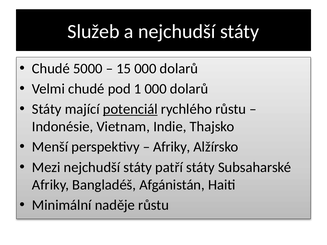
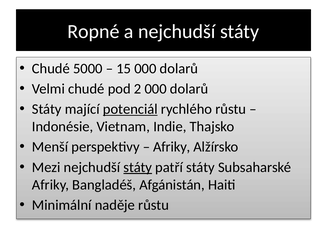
Služeb: Služeb -> Ropné (93, 32)
1: 1 -> 2 (138, 89)
státy underline: none -> present (138, 167)
